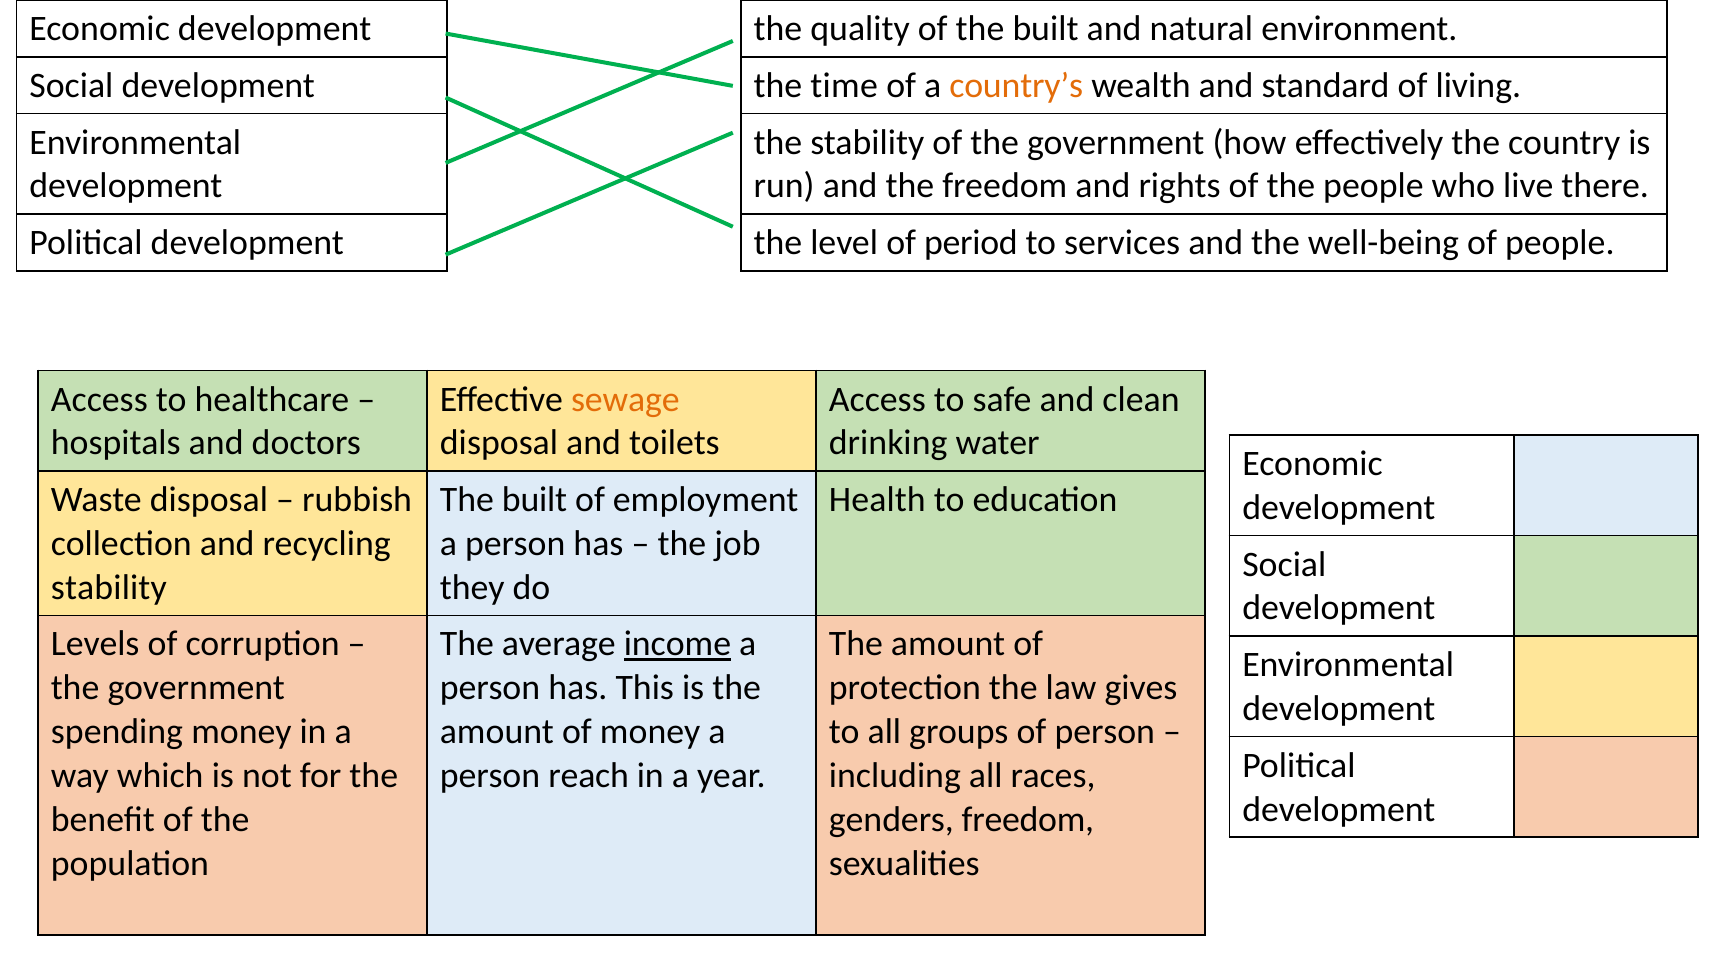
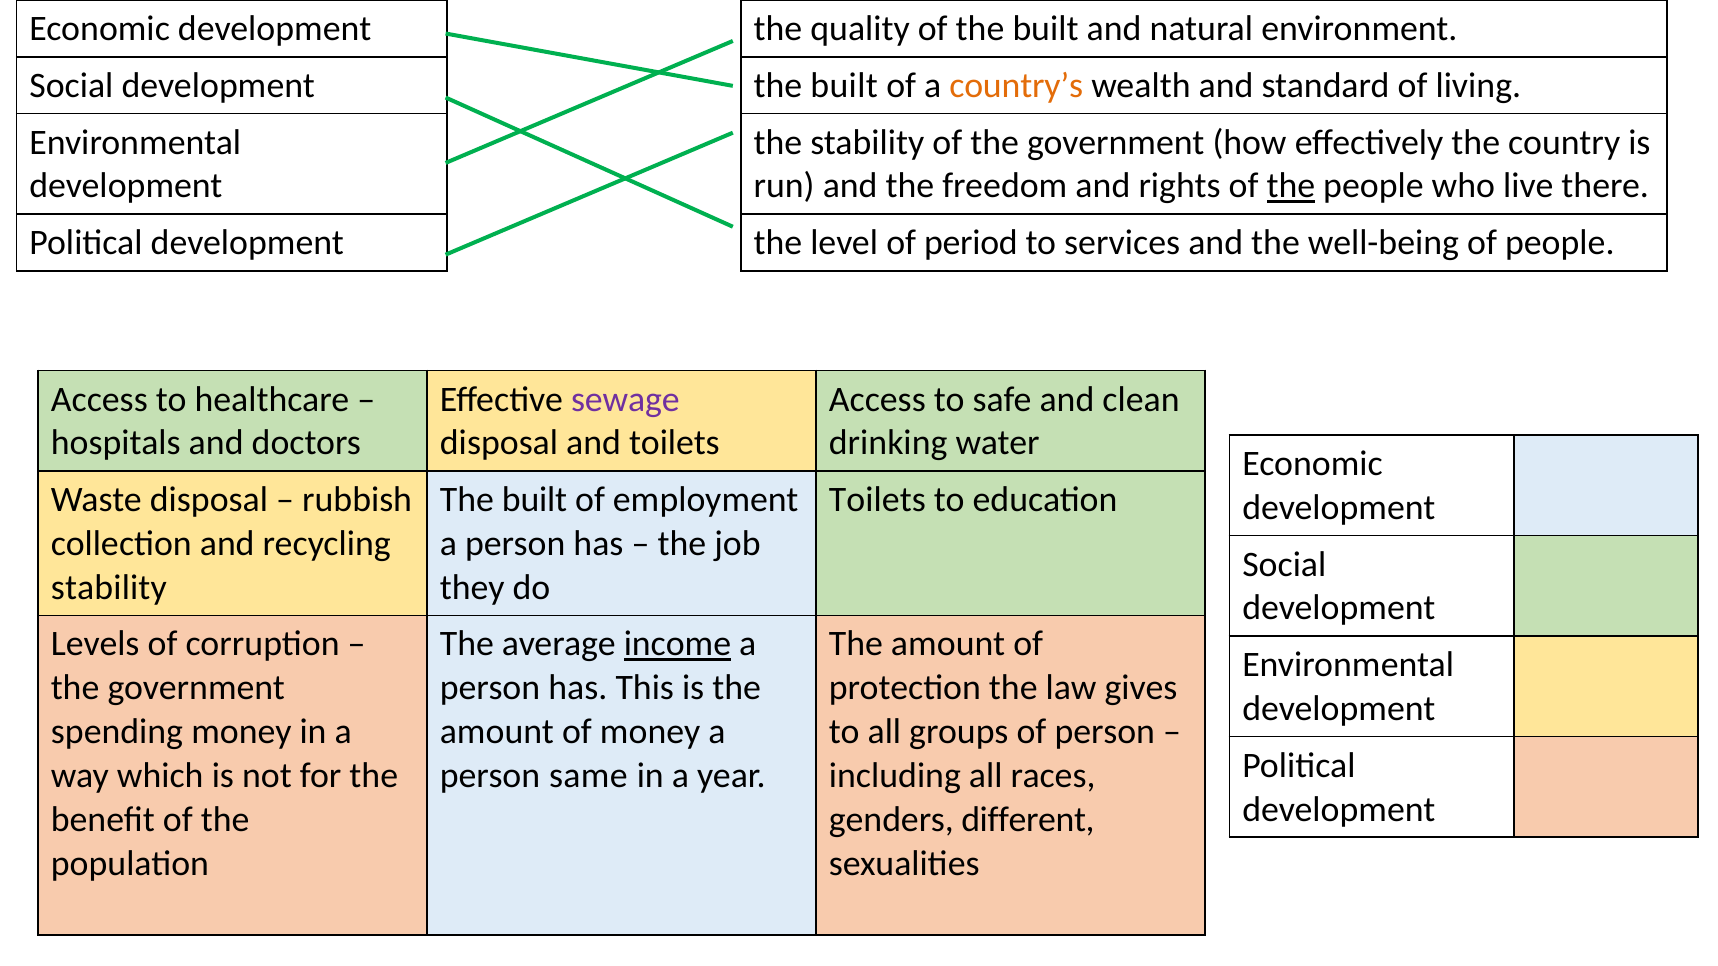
development the time: time -> built (844, 86)
the underline: none -> present (1291, 186)
sewage colour: orange -> purple (625, 399)
Health: Health -> Toilets (877, 500)
reach: reach -> same (588, 776)
genders freedom: freedom -> different (1028, 820)
